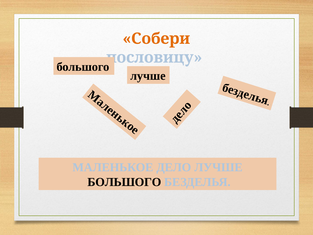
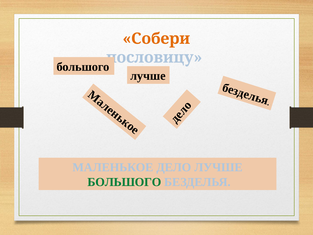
БОЛЬШОГО colour: black -> green (124, 182)
